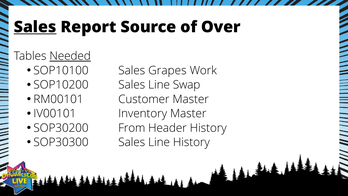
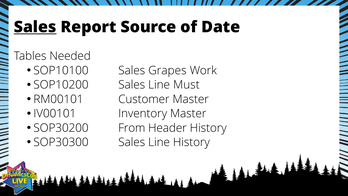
Over: Over -> Date (221, 27)
Needed underline: present -> none (70, 56)
Swap: Swap -> Must (186, 85)
